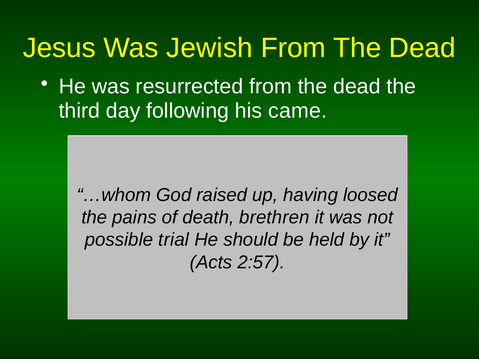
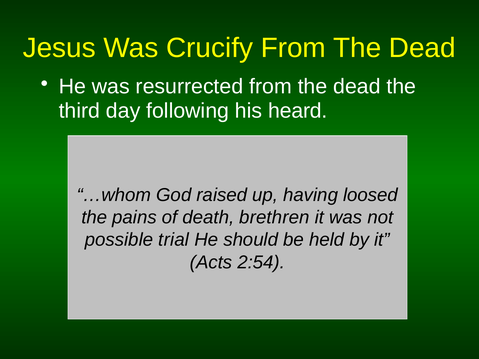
Jewish: Jewish -> Crucify (210, 48)
came: came -> heard (298, 111)
2:57: 2:57 -> 2:54 (261, 262)
